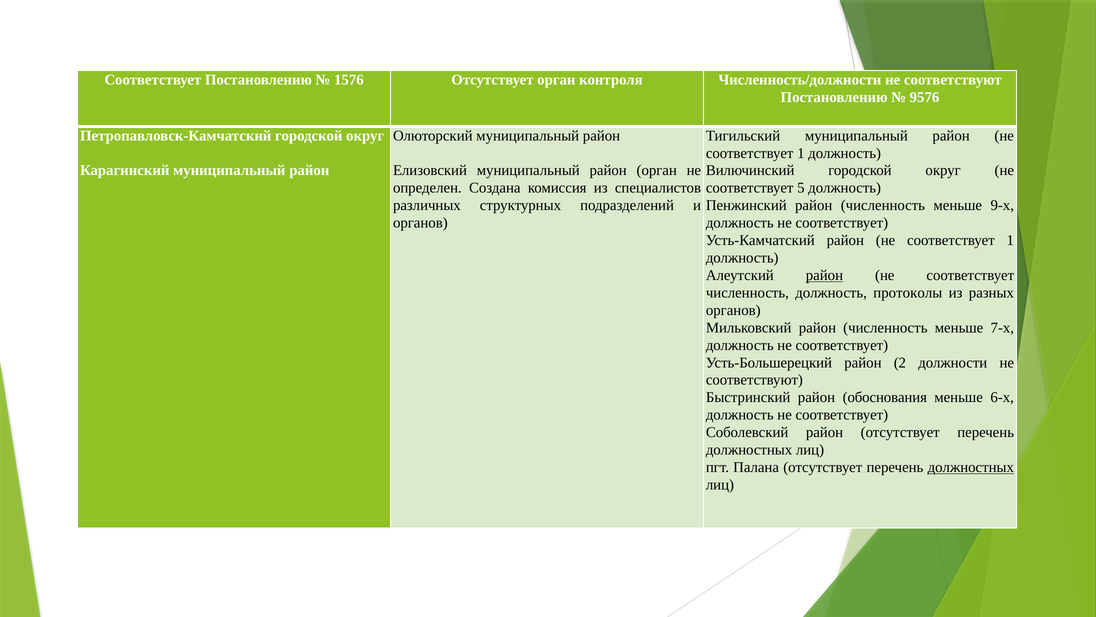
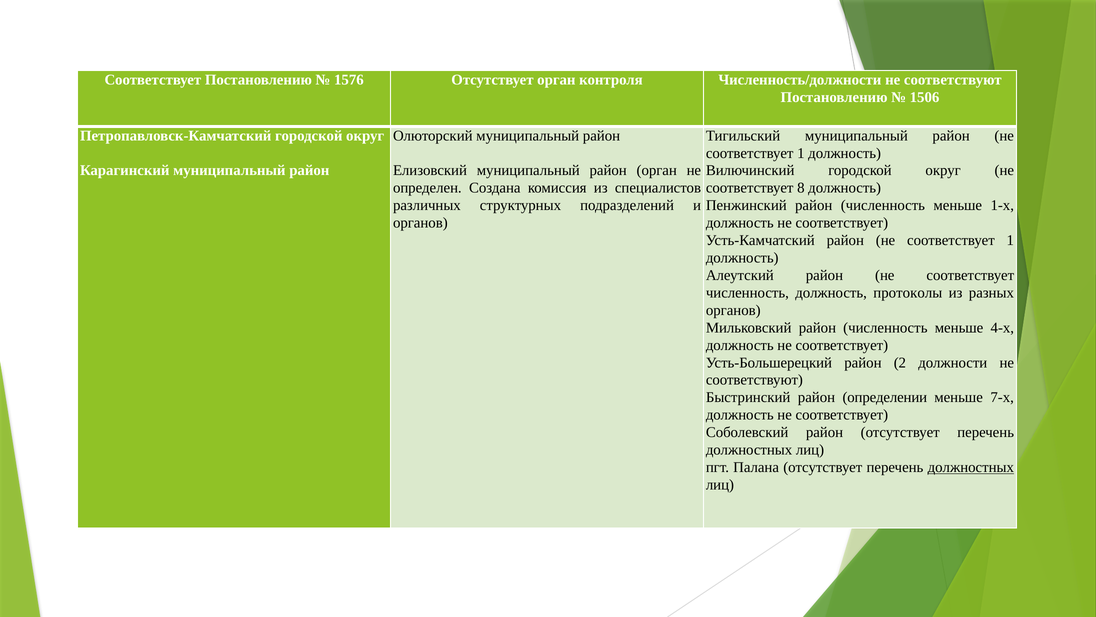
9576: 9576 -> 1506 (925, 97)
5: 5 -> 8 (801, 188)
9-х: 9-х -> 1-х (1002, 205)
район underline: present -> none (824, 275)
7-х: 7-х -> 4-х (1002, 327)
обоснования: обоснования -> определении (885, 397)
6-х: 6-х -> 7-х (1002, 397)
